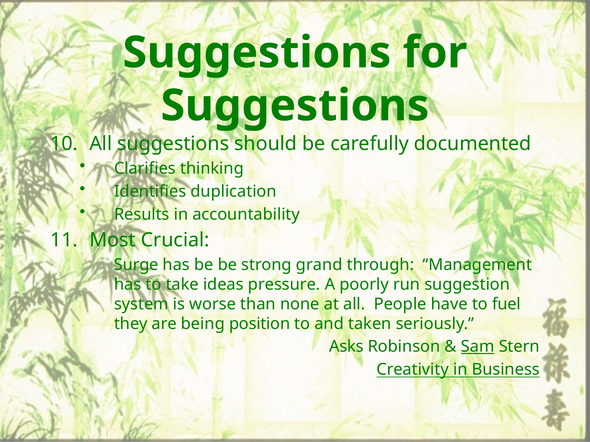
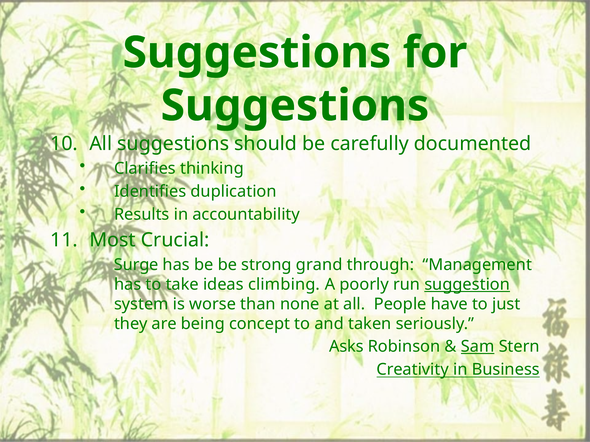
pressure: pressure -> climbing (284, 285)
suggestion underline: none -> present (467, 285)
fuel: fuel -> just (506, 304)
position: position -> concept (260, 324)
